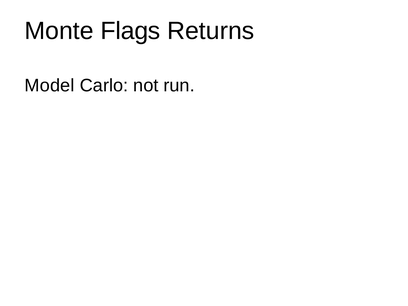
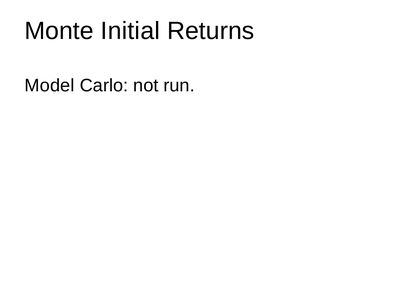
Flags: Flags -> Initial (130, 31)
